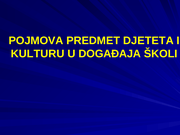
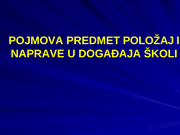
DJETETA: DJETETA -> POLOŽAJ (148, 41)
KULTURU: KULTURU -> NAPRAVE (38, 54)
